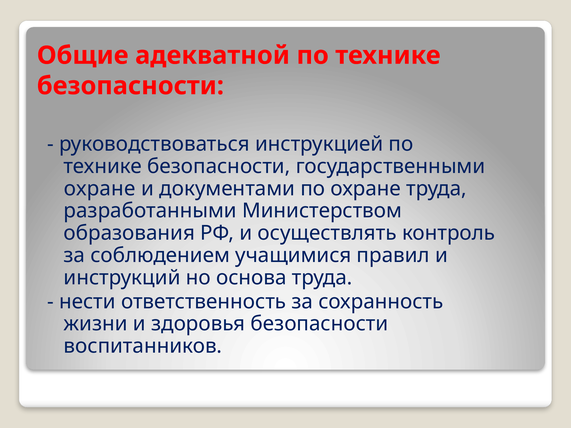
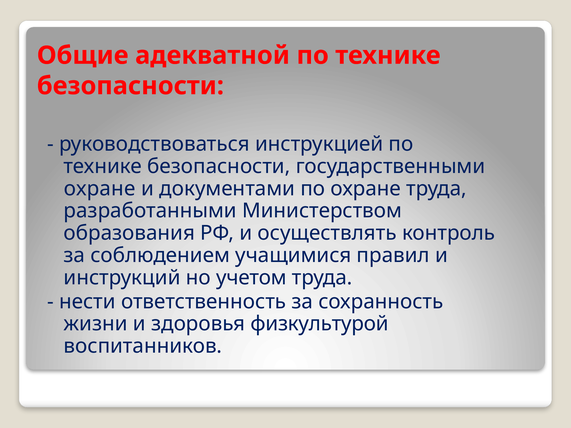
основа: основа -> учетом (251, 278)
здоровья безопасности: безопасности -> физкультурой (320, 324)
